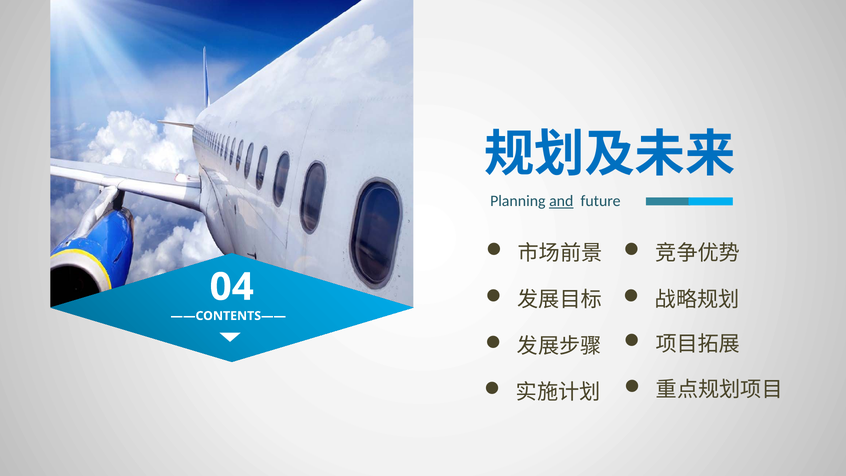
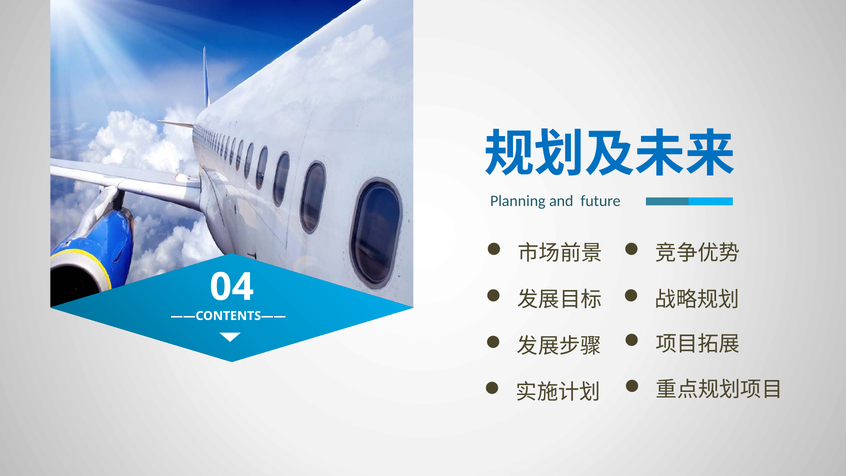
and underline: present -> none (561, 201)
